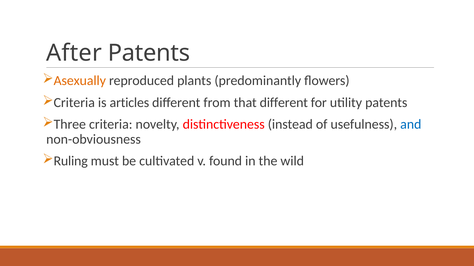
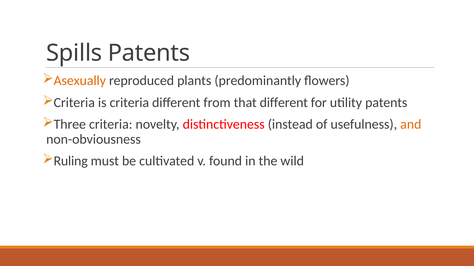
After: After -> Spills (74, 53)
is articles: articles -> criteria (129, 103)
and colour: blue -> orange (411, 125)
